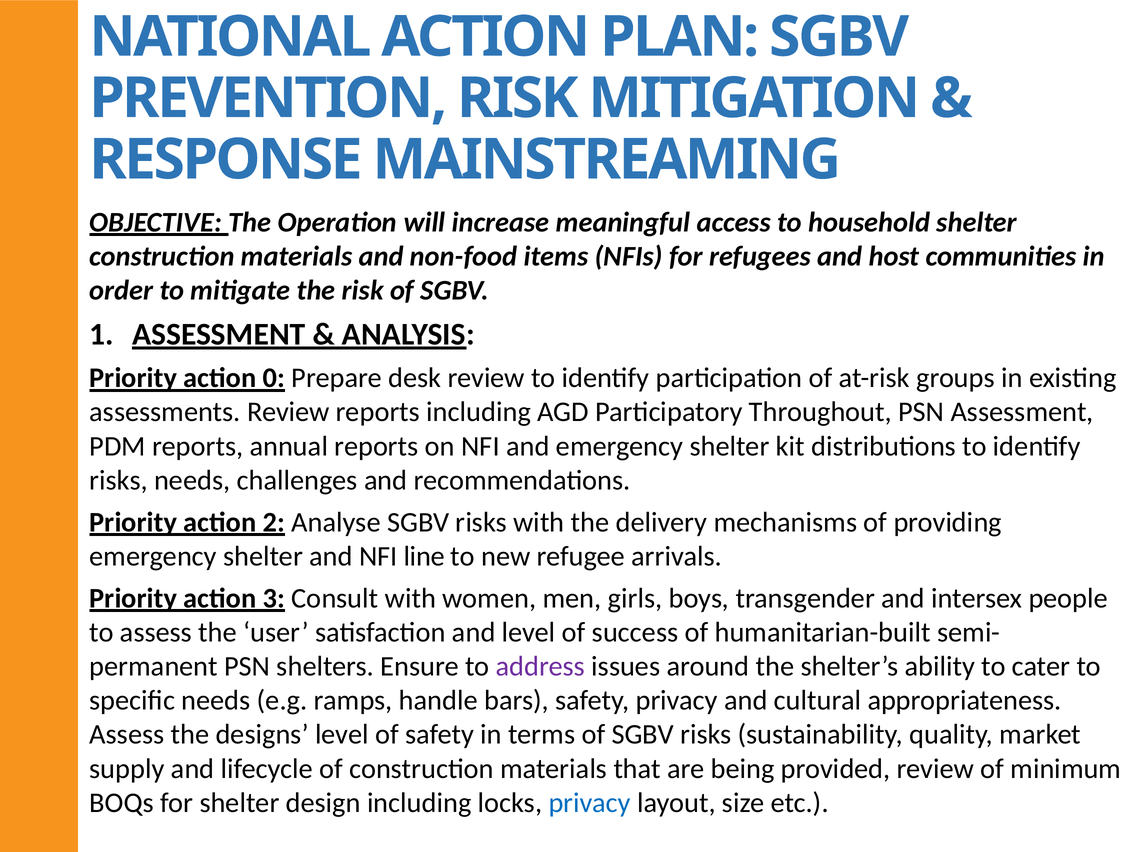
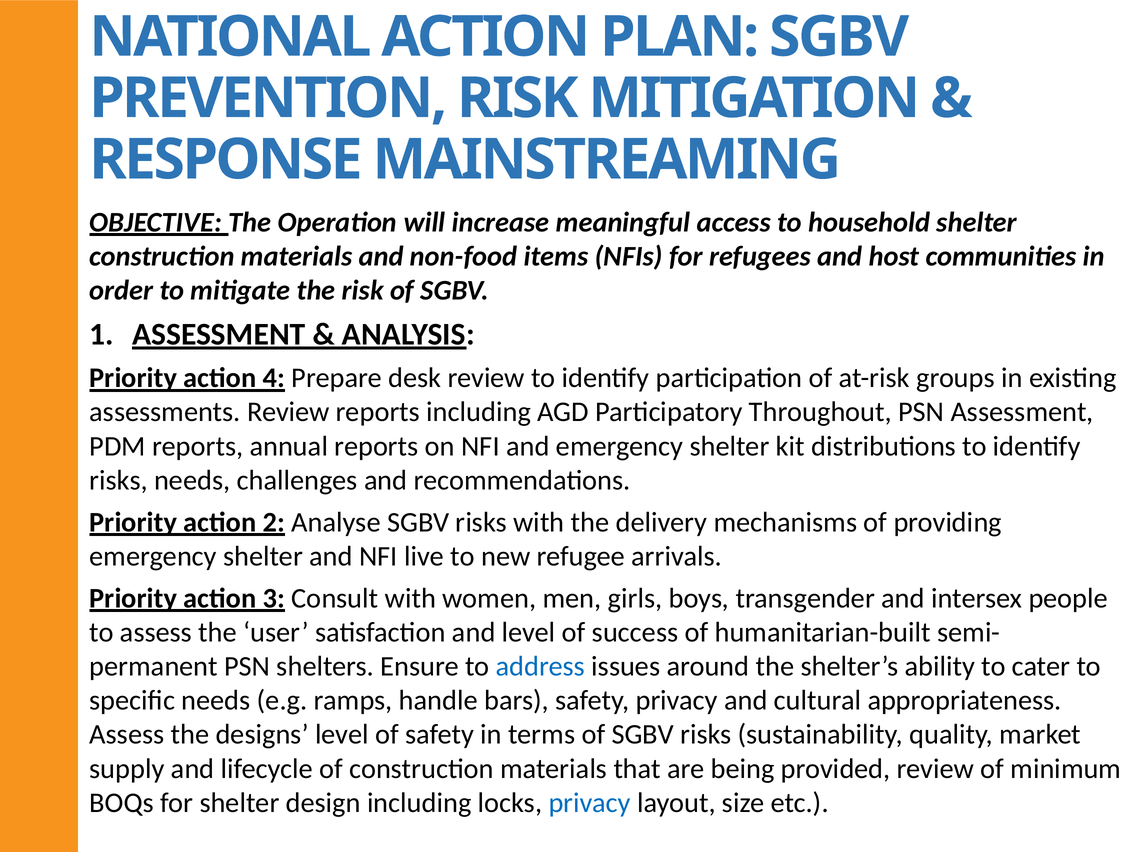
0: 0 -> 4 (274, 378)
line: line -> live (424, 556)
address colour: purple -> blue (540, 666)
